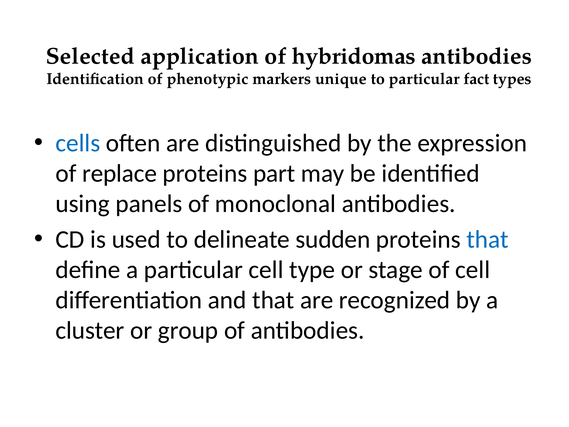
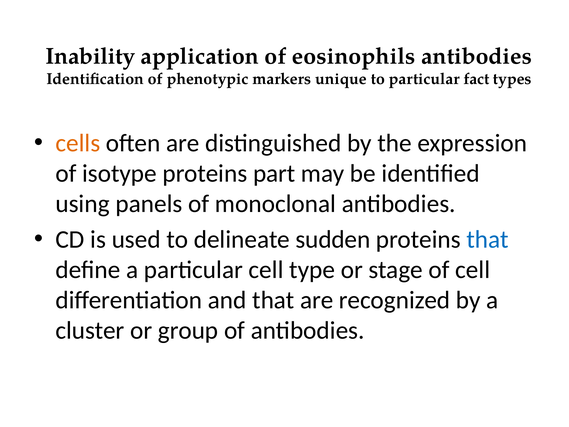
Selected: Selected -> Inability (90, 56)
hybridomas: hybridomas -> eosinophils (354, 56)
cells colour: blue -> orange (78, 143)
replace: replace -> isotype (119, 173)
